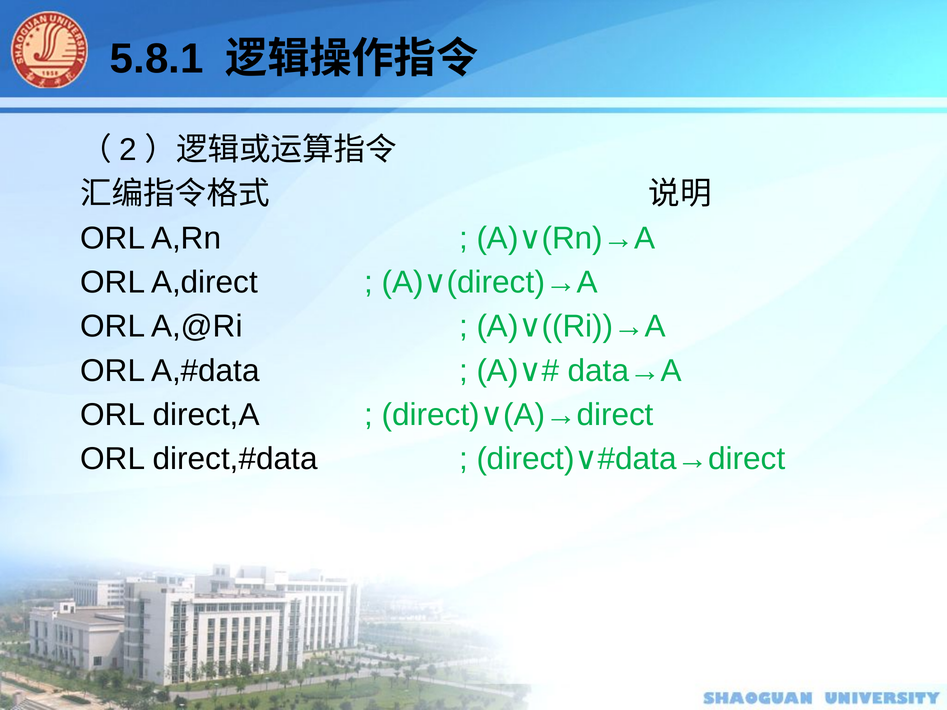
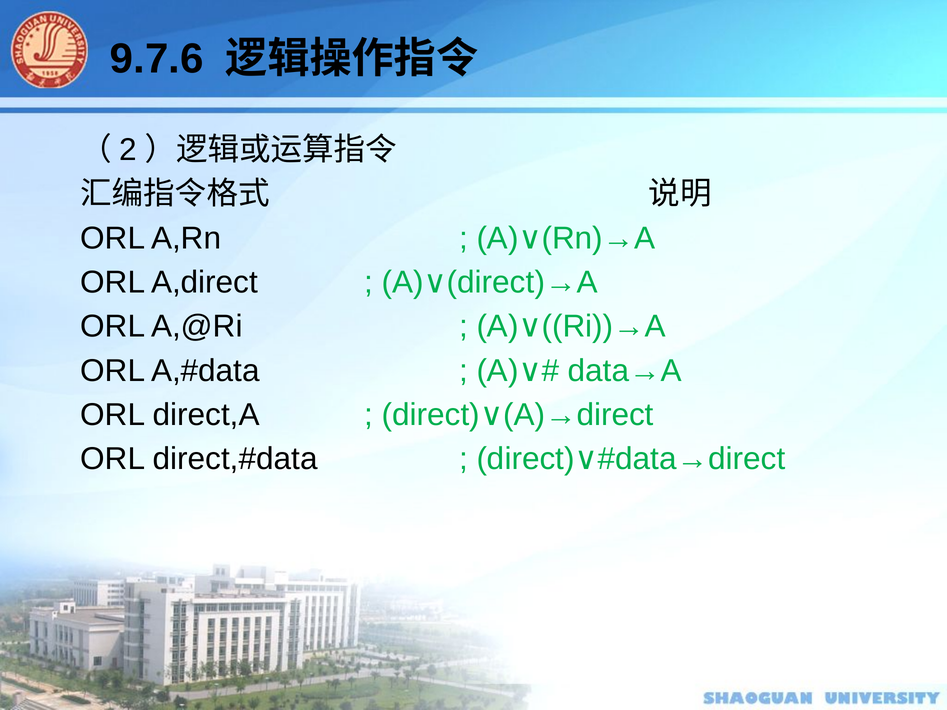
5.8.1: 5.8.1 -> 9.7.6 (157, 59)
